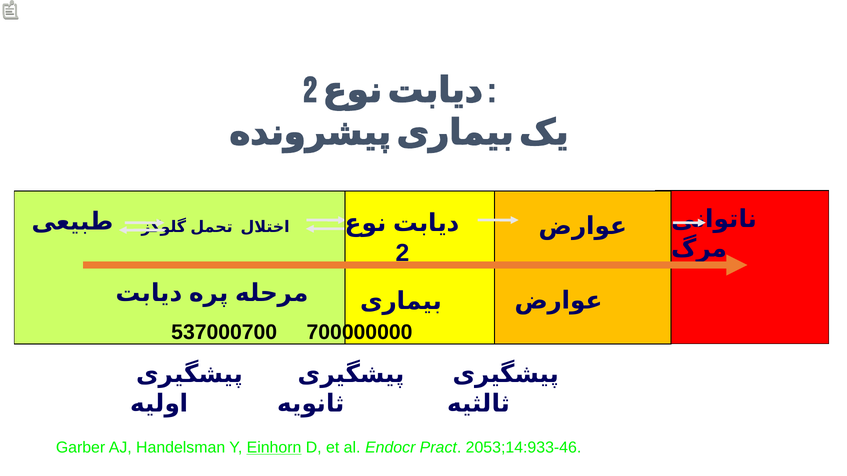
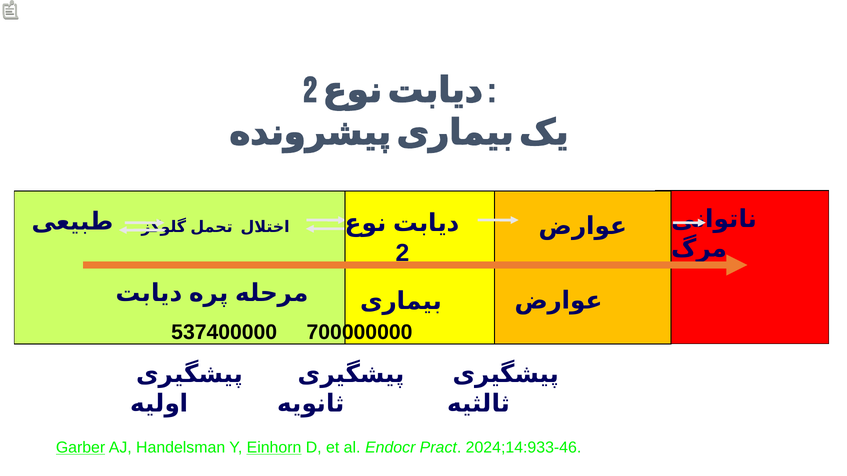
537000700: 537000700 -> 537400000 (224, 332)
Garber underline: none -> present (81, 448)
2053;14:933-46: 2053;14:933-46 -> 2024;14:933-46 (524, 448)
